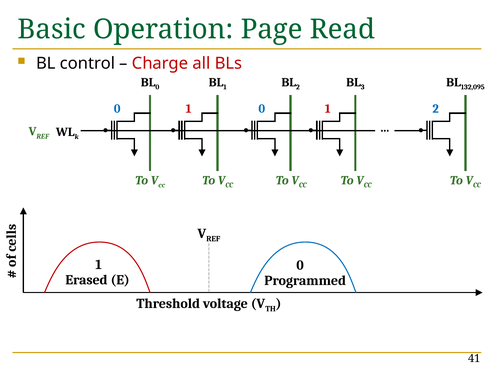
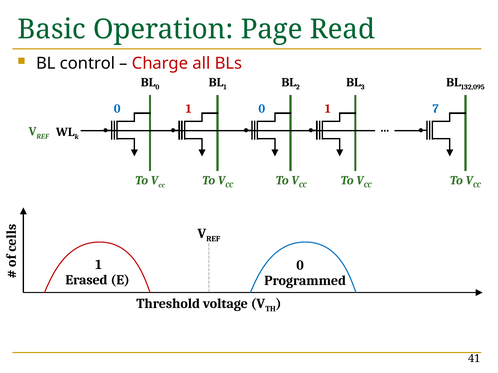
1 2: 2 -> 7 (436, 109)
